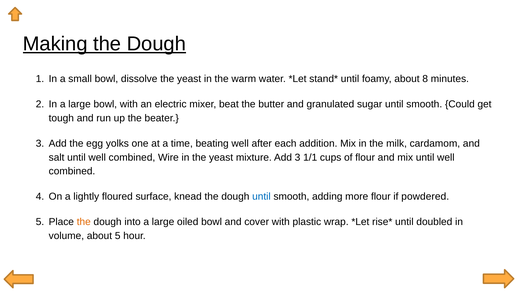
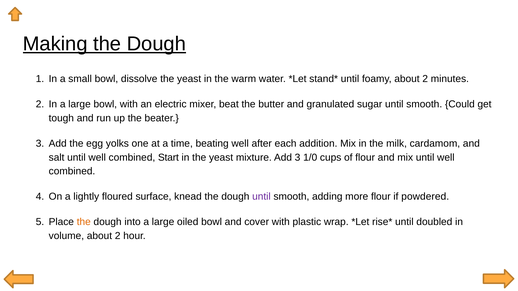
foamy about 8: 8 -> 2 (425, 79)
Wire: Wire -> Start (168, 158)
1/1: 1/1 -> 1/0 (310, 158)
until colour: blue -> purple (261, 197)
volume about 5: 5 -> 2 (118, 236)
